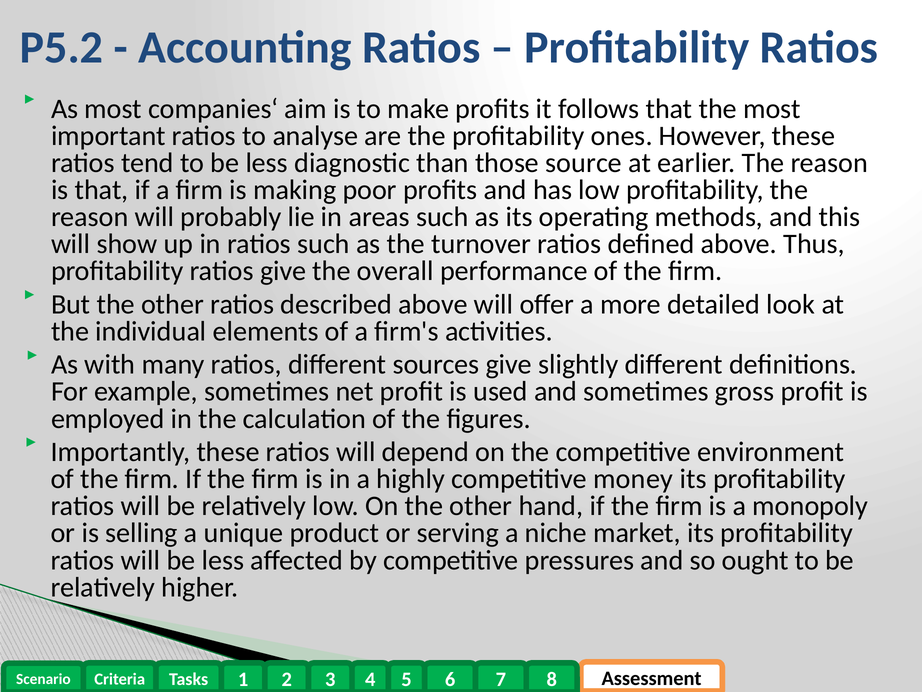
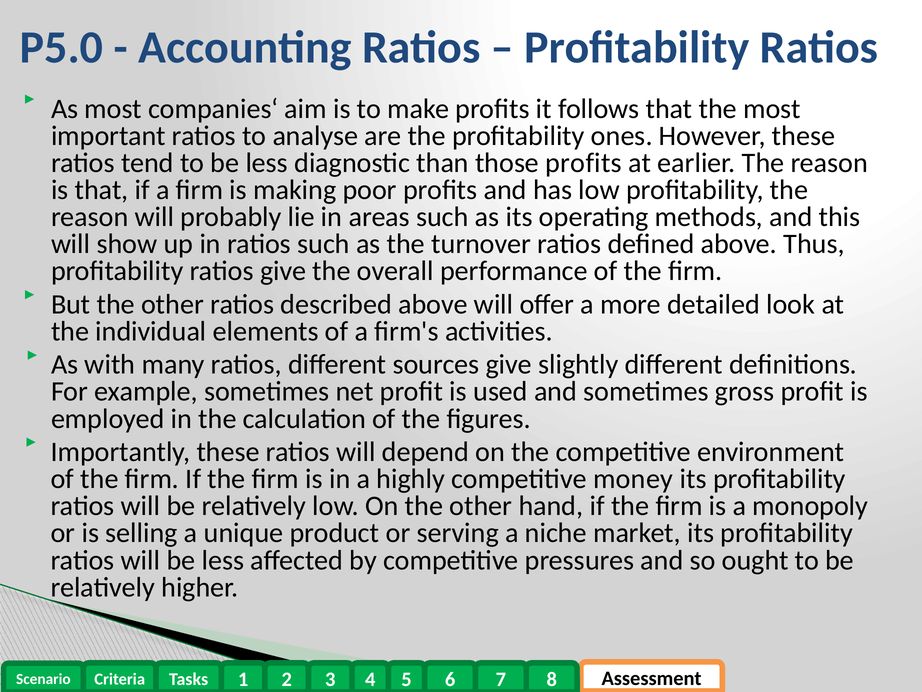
P5.2: P5.2 -> P5.0 (62, 48)
those source: source -> profits (584, 163)
